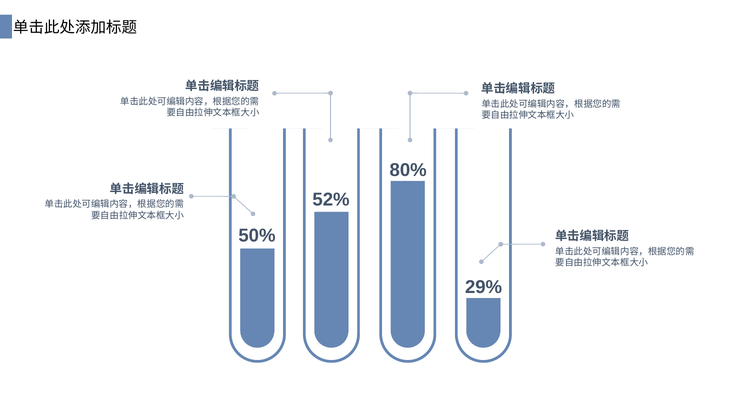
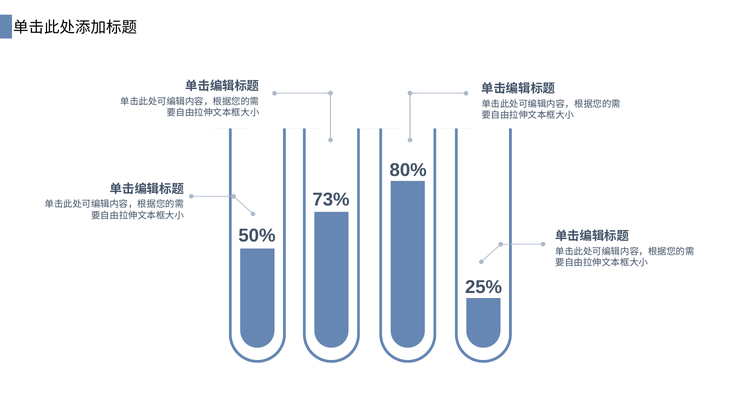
52%: 52% -> 73% (331, 200)
29%: 29% -> 25% (484, 287)
